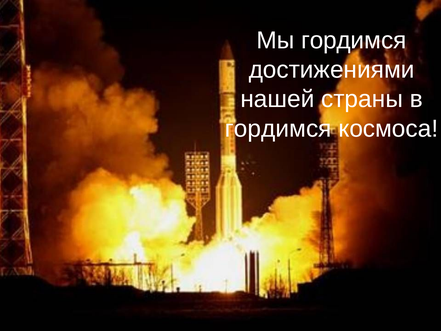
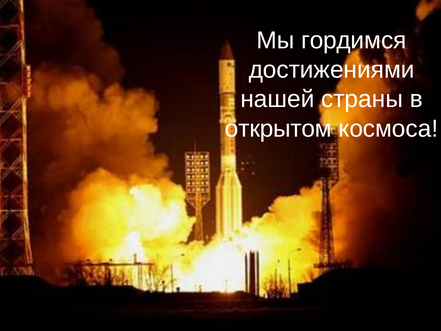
гордимся: гордимся -> открытом (278, 128)
